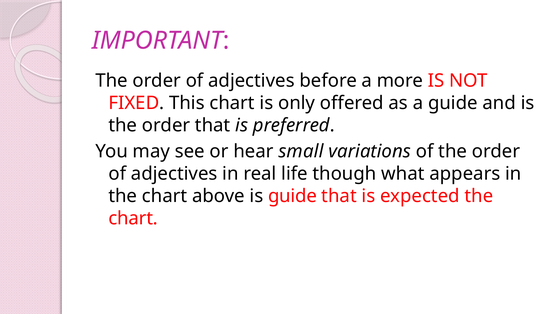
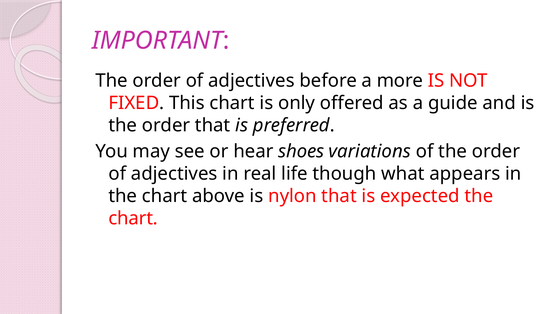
small: small -> shoes (301, 151)
is guide: guide -> nylon (292, 196)
